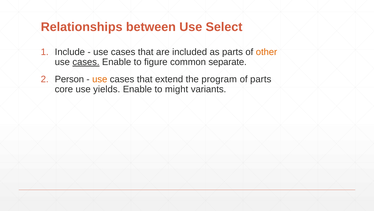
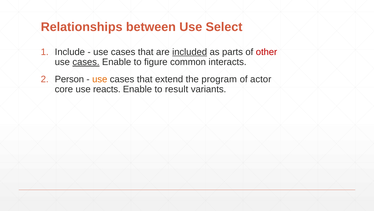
included underline: none -> present (190, 52)
other colour: orange -> red (267, 52)
separate: separate -> interacts (228, 62)
of parts: parts -> actor (261, 79)
yields: yields -> reacts (107, 89)
might: might -> result (177, 89)
